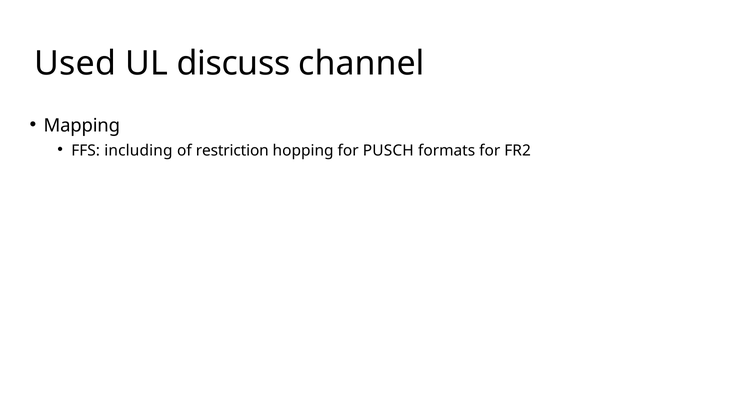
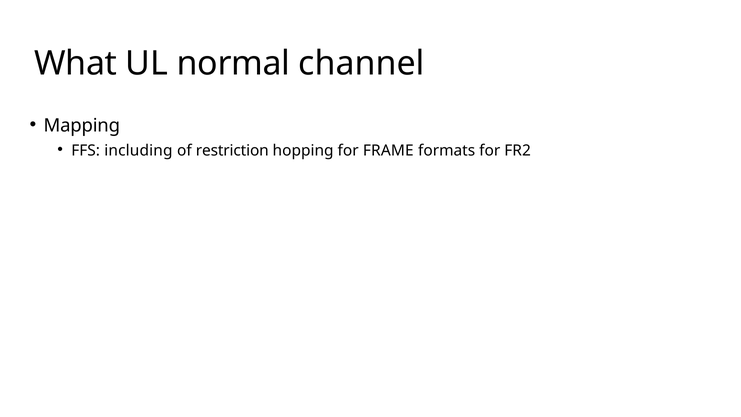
Used: Used -> What (76, 64)
discuss: discuss -> normal (233, 64)
PUSCH: PUSCH -> FRAME (388, 150)
